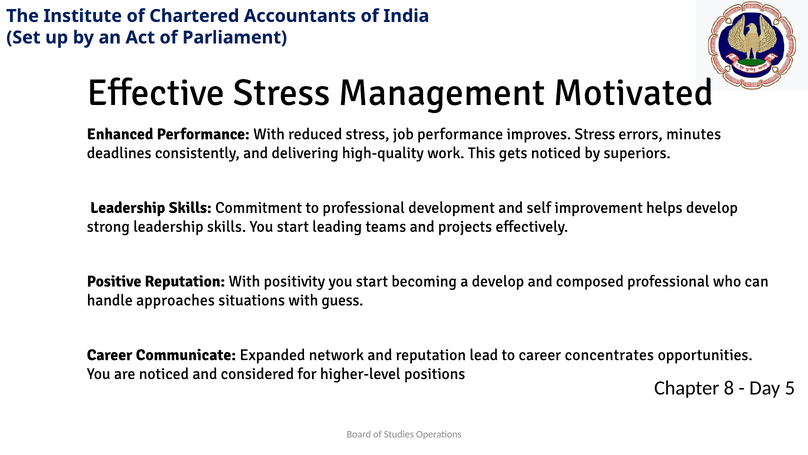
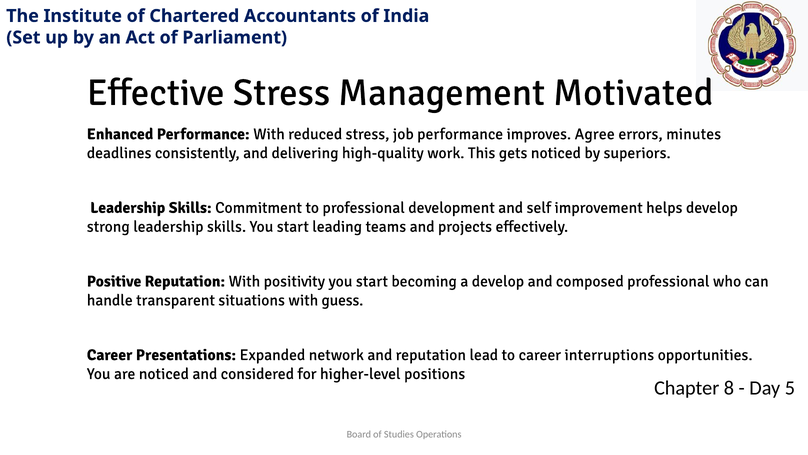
improves Stress: Stress -> Agree (595, 134)
approaches: approaches -> transparent (176, 300)
Communicate: Communicate -> Presentations (186, 355)
concentrates: concentrates -> interruptions (609, 355)
